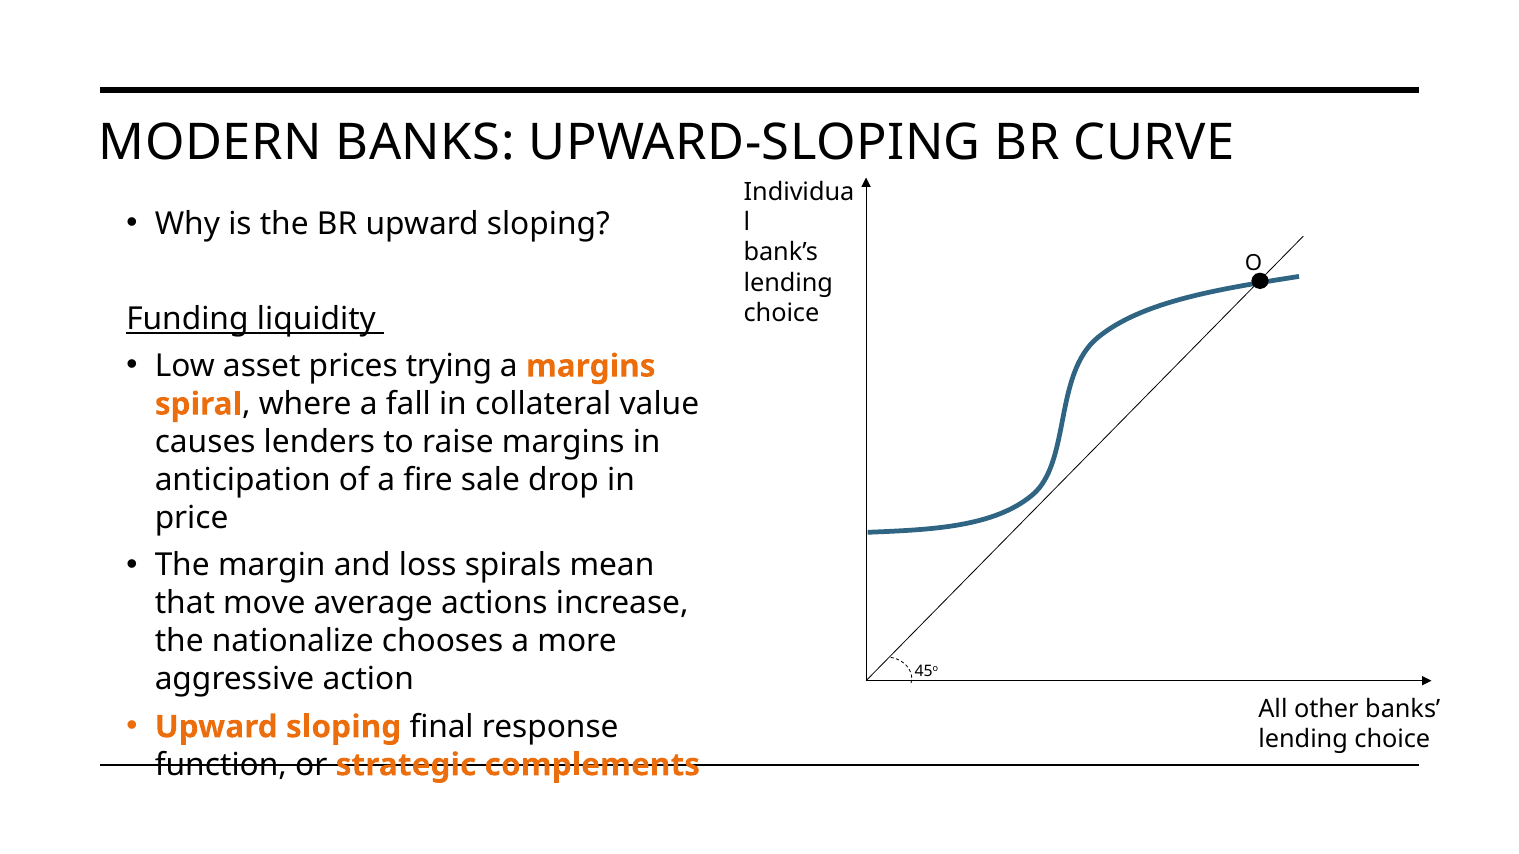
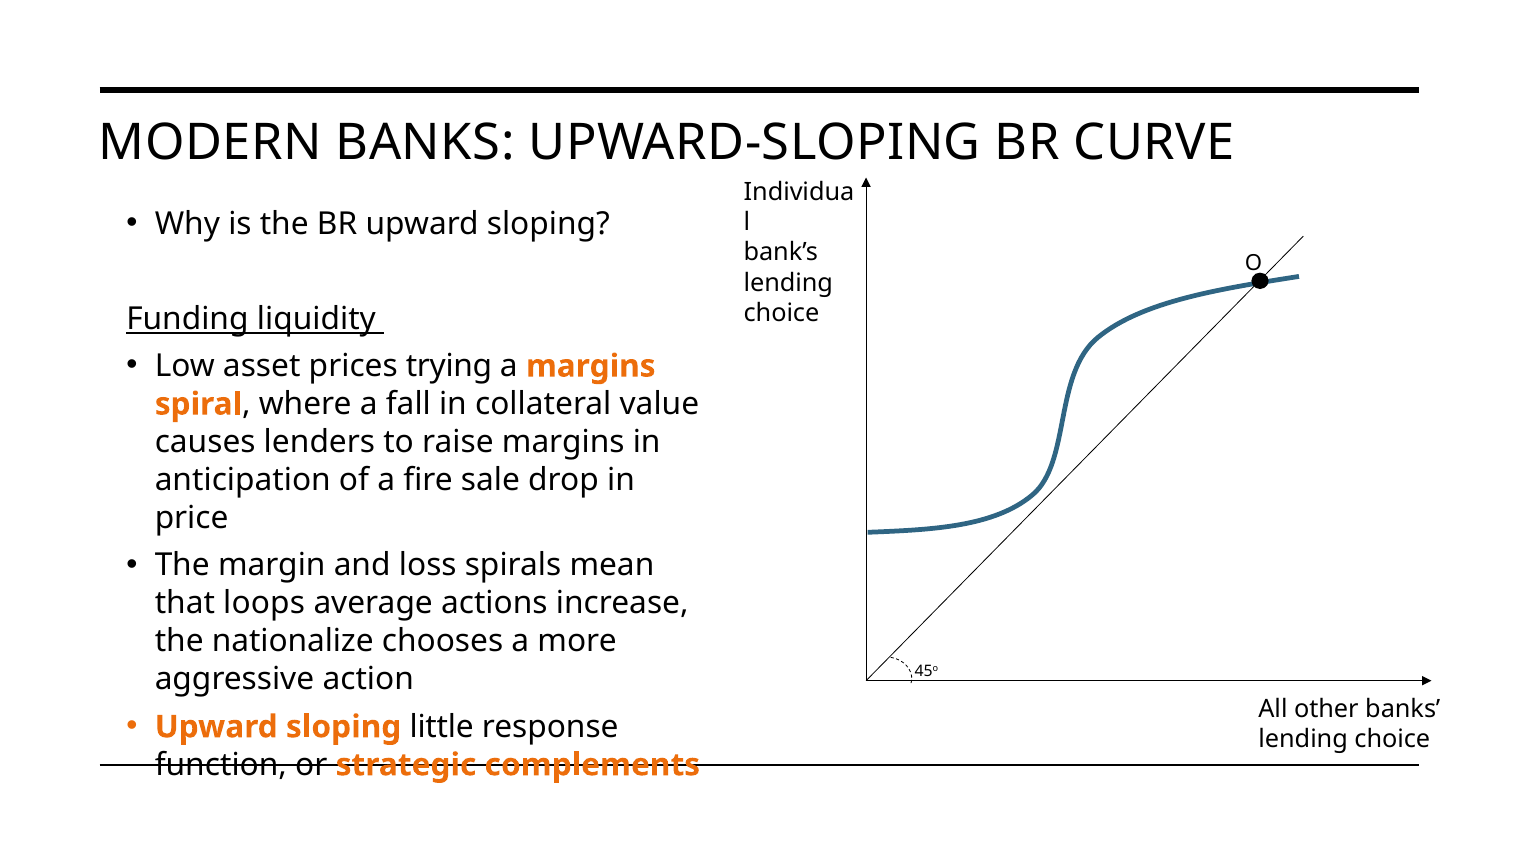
move: move -> loops (264, 604)
final: final -> little (442, 727)
